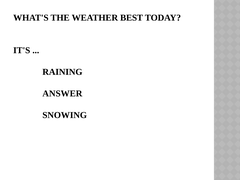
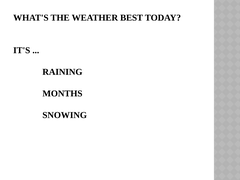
ANSWER: ANSWER -> MONTHS (62, 93)
